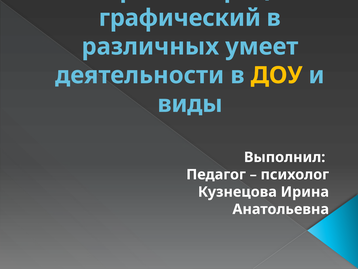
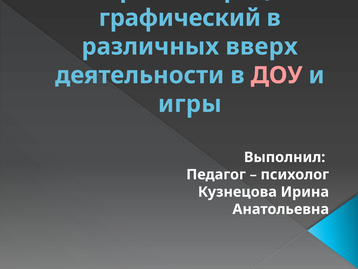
умеет: умеет -> вверх (262, 47)
ДОУ colour: yellow -> pink (277, 75)
виды: виды -> игры (190, 104)
